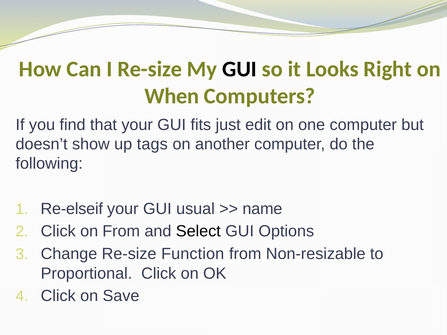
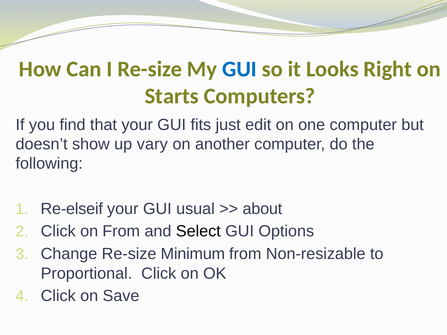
GUI colour: black -> blue (239, 69)
When: When -> Starts (172, 96)
tags: tags -> vary (152, 144)
name: name -> about (262, 209)
Function: Function -> Minimum (193, 254)
